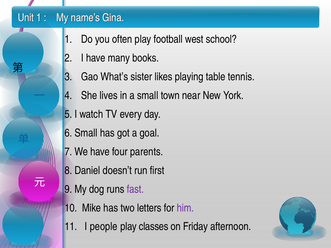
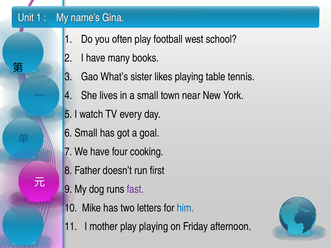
parents: parents -> cooking (147, 152)
Daniel: Daniel -> Father (87, 171)
him colour: purple -> blue (185, 208)
people: people -> mother (104, 227)
play classes: classes -> playing (154, 227)
